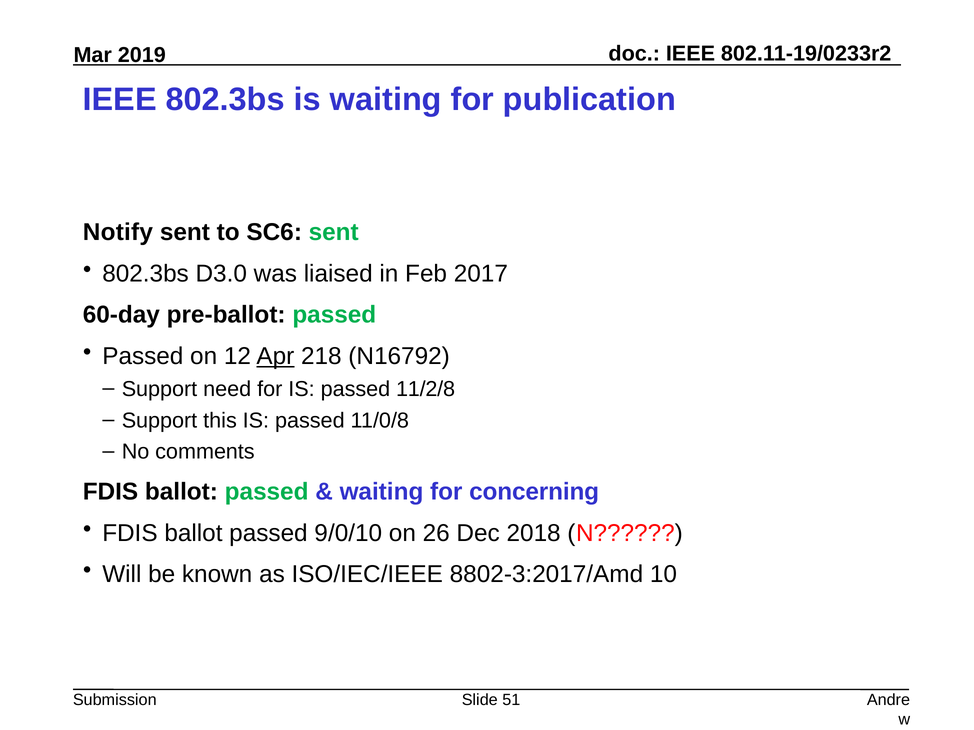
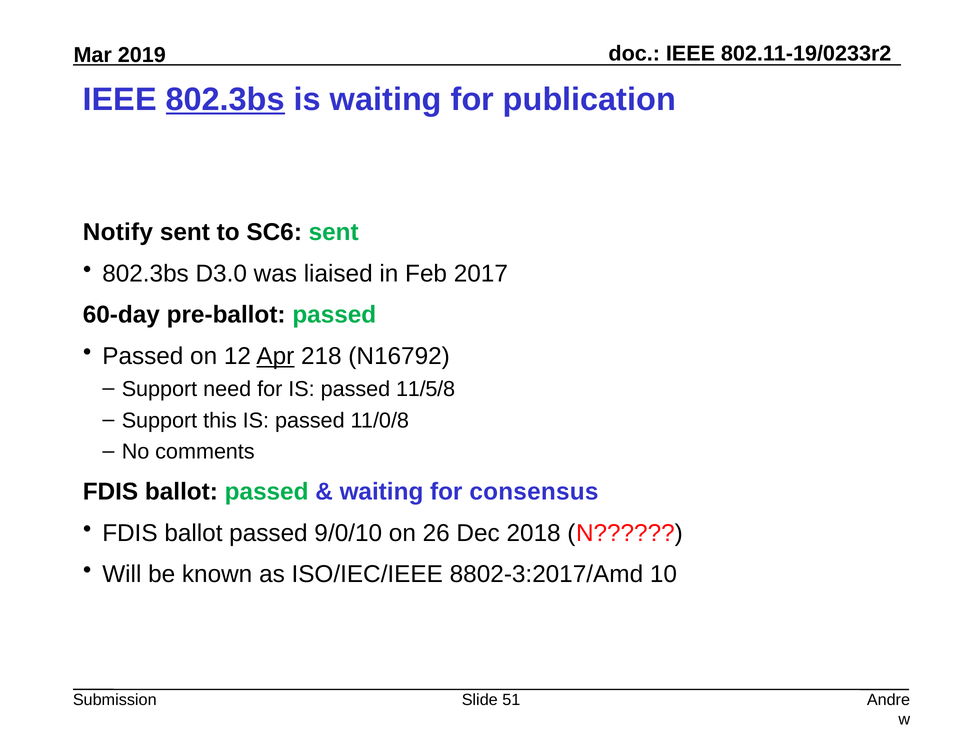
802.3bs underline: none -> present (225, 100)
11/2/8: 11/2/8 -> 11/5/8 (426, 389)
concerning: concerning -> consensus (534, 492)
